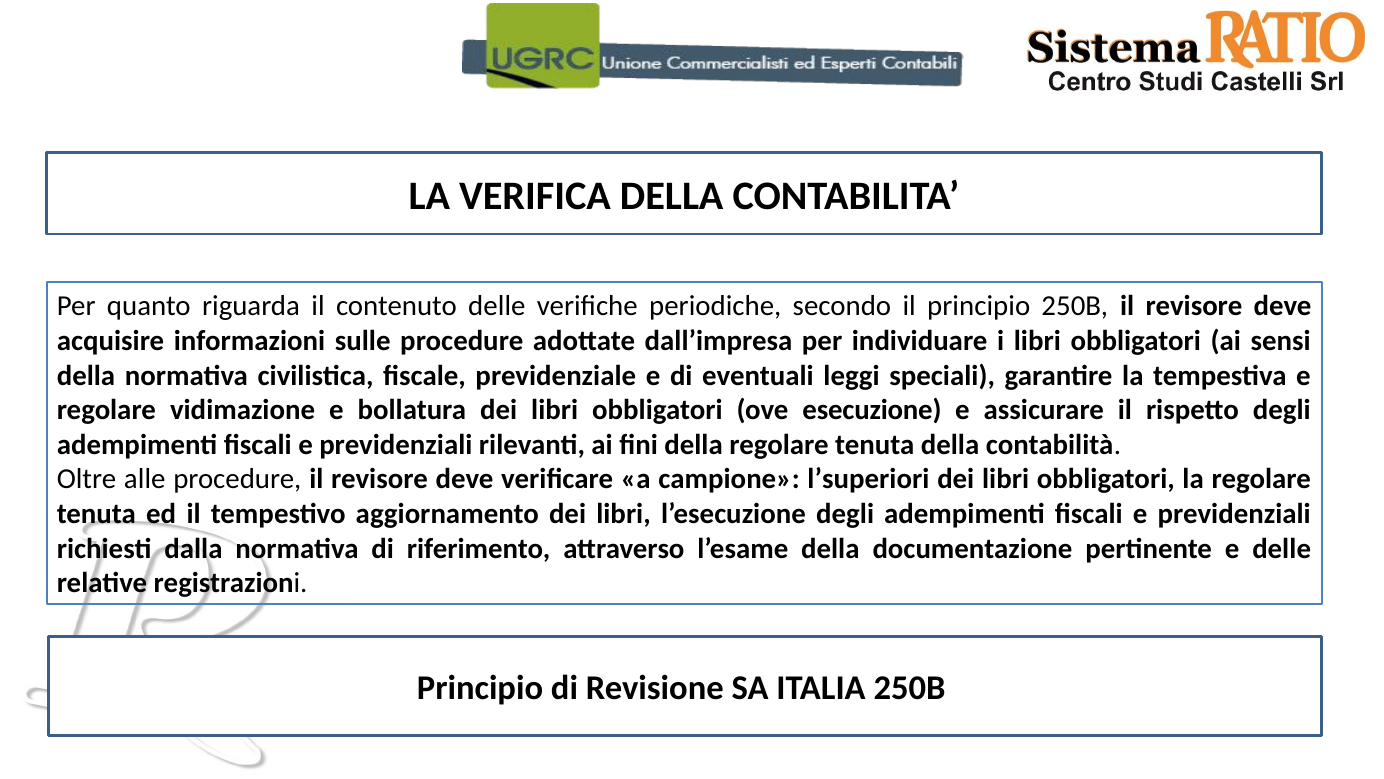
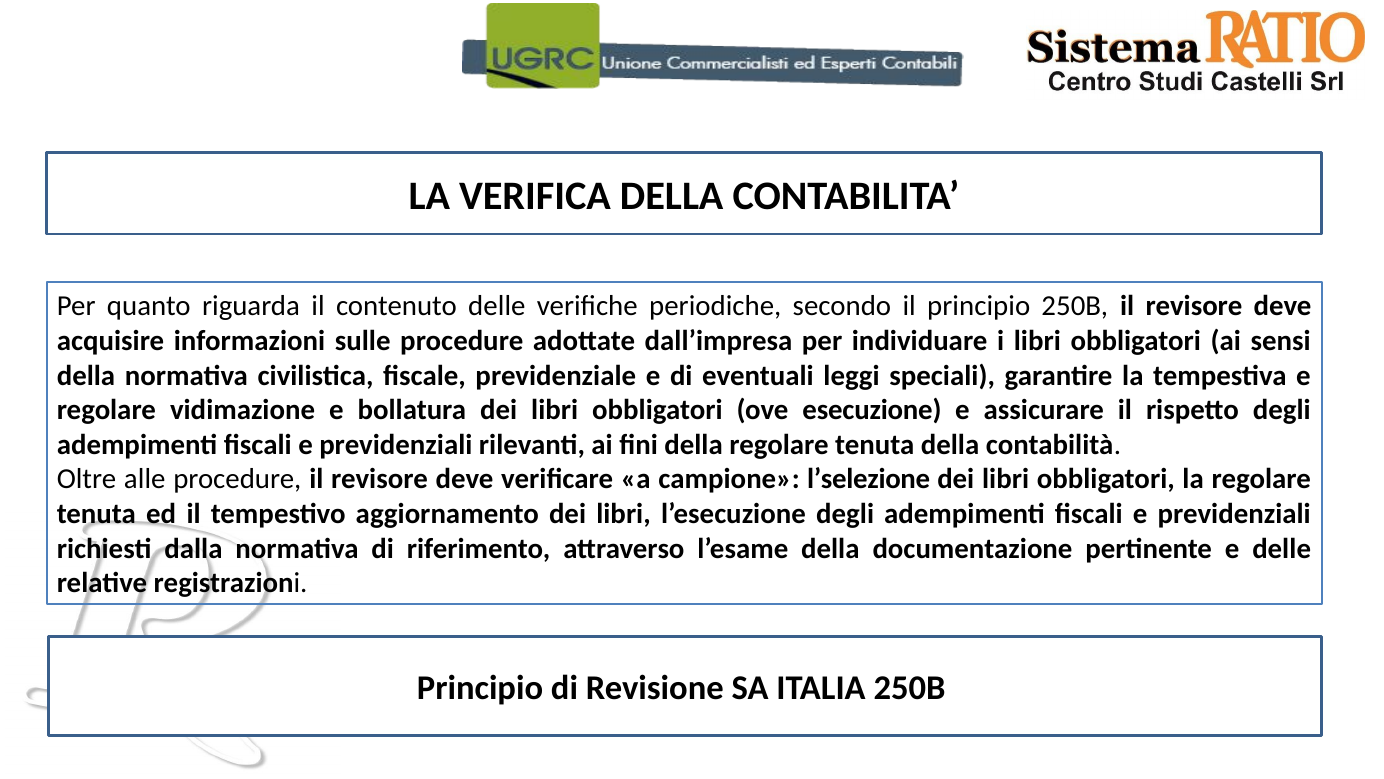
l’superiori: l’superiori -> l’selezione (869, 479)
